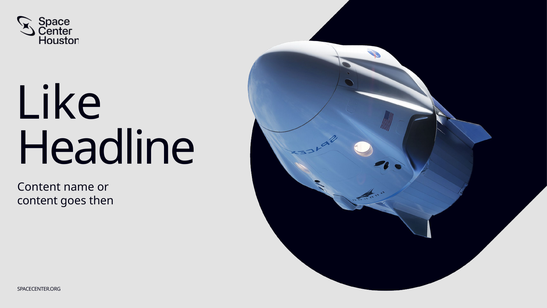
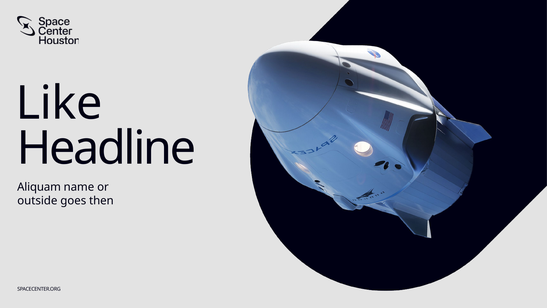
Content: Content -> Aliquam (39, 187)
content: content -> outside (37, 200)
